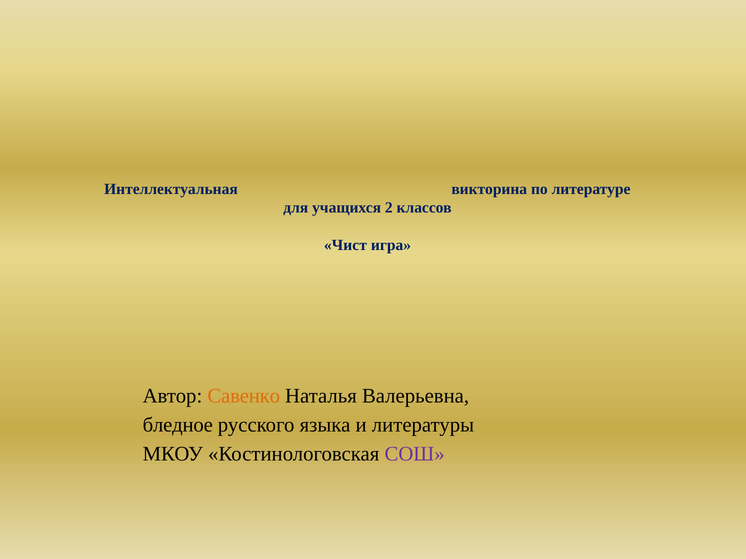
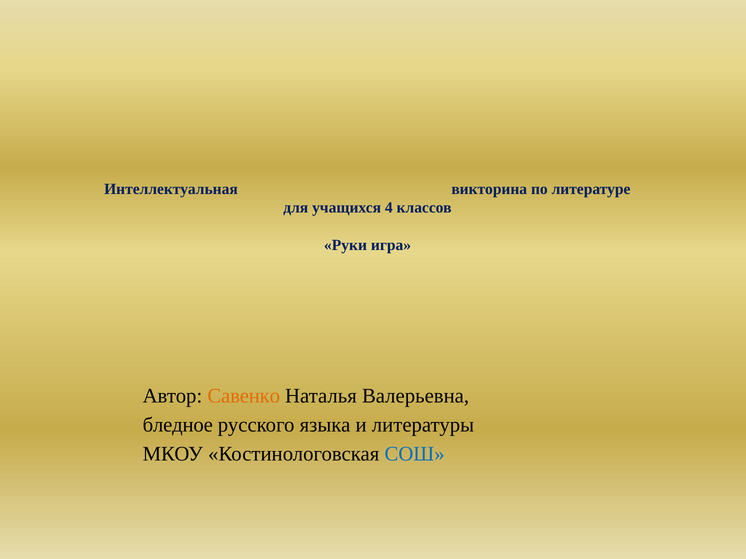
2: 2 -> 4 (389, 208)
Чист: Чист -> Руки (346, 245)
СОШ colour: purple -> blue (415, 455)
